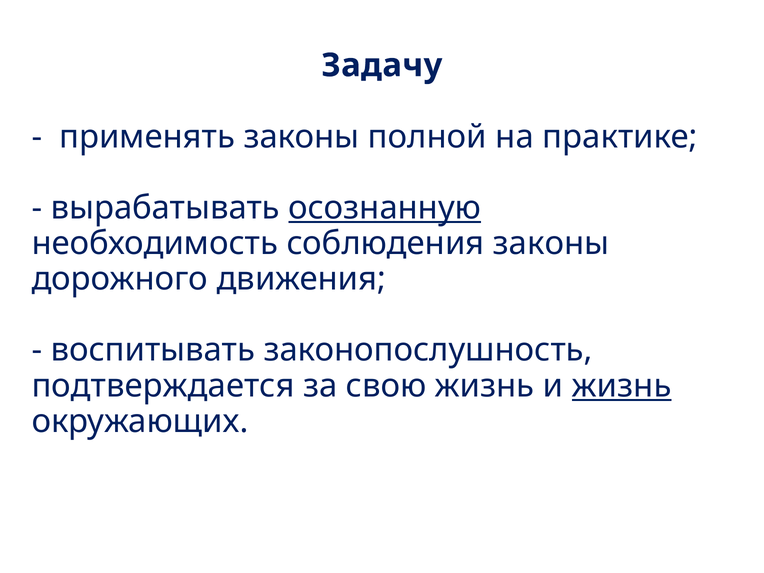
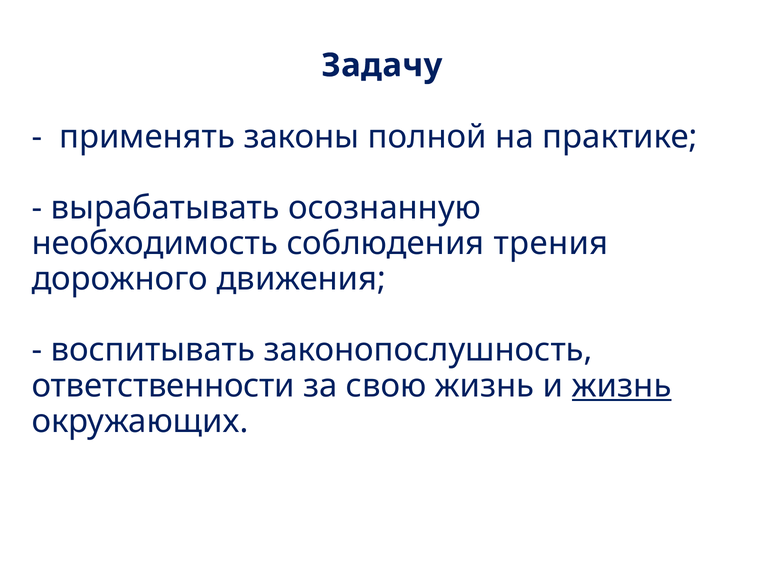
осознанную underline: present -> none (385, 208)
соблюдения законы: законы -> трения (551, 243)
подтверждается: подтверждается -> ответственности (163, 386)
